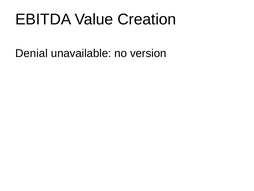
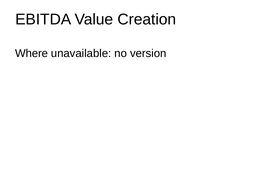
Denial: Denial -> Where (32, 53)
